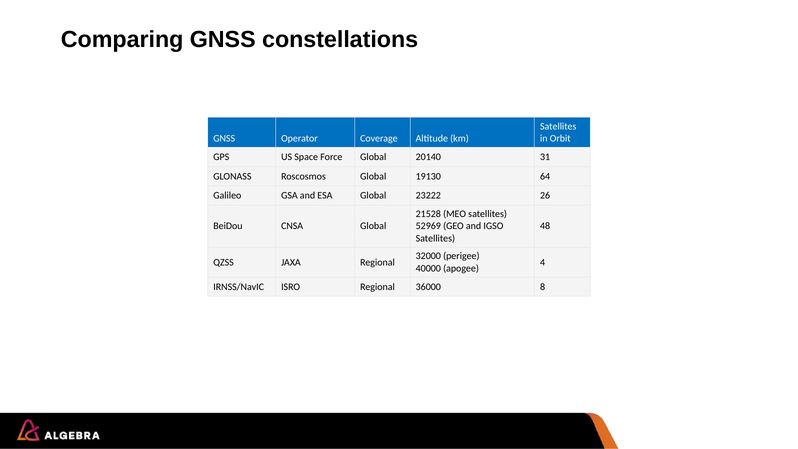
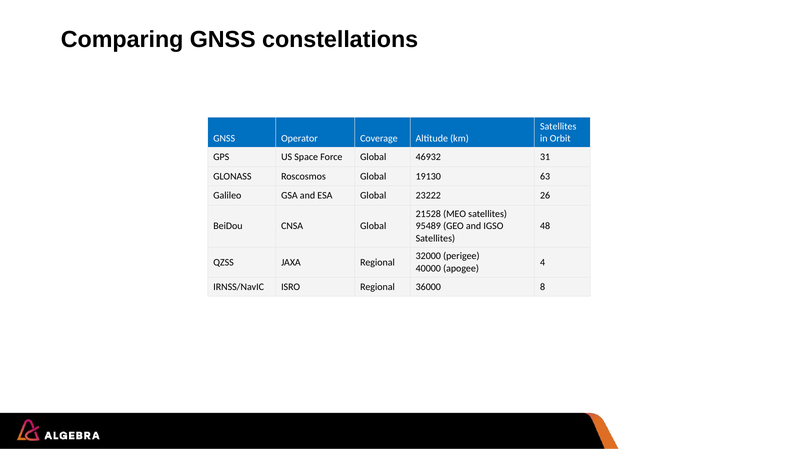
20140: 20140 -> 46932 (428, 157)
64: 64 -> 63 (545, 176)
52969: 52969 -> 95489 (428, 226)
